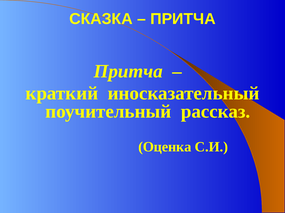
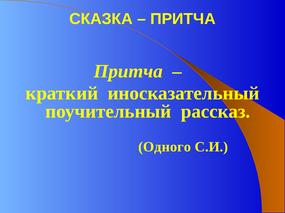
Оценка: Оценка -> Одного (165, 147)
